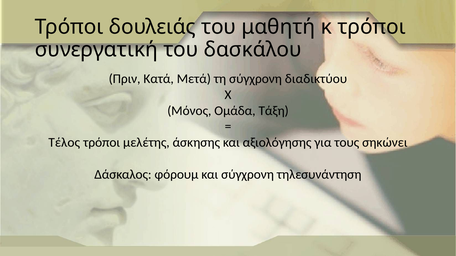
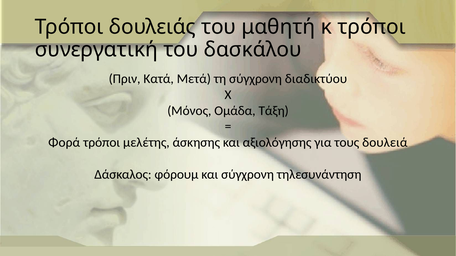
Τέλος: Τέλος -> Φορά (64, 143)
σηκώνει: σηκώνει -> δουλειά (385, 143)
